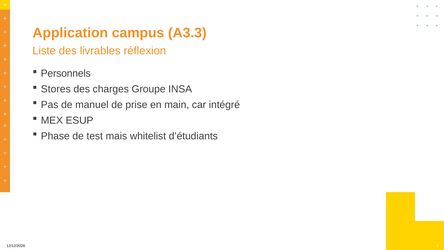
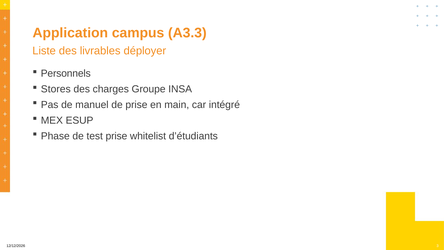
réflexion: réflexion -> déployer (145, 51)
test mais: mais -> prise (116, 136)
